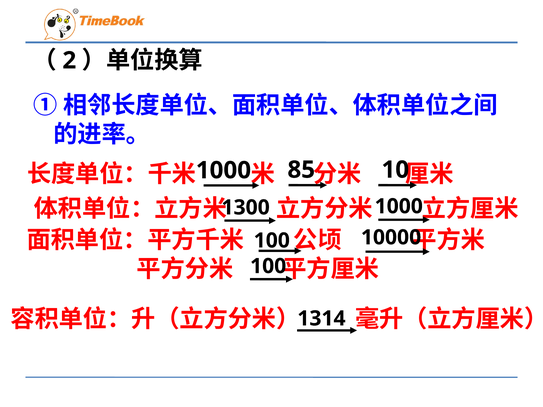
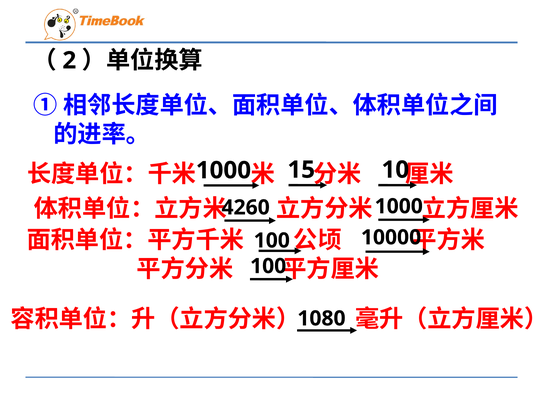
85: 85 -> 15 (301, 170)
1300: 1300 -> 4260 (246, 208)
1314: 1314 -> 1080 (321, 319)
